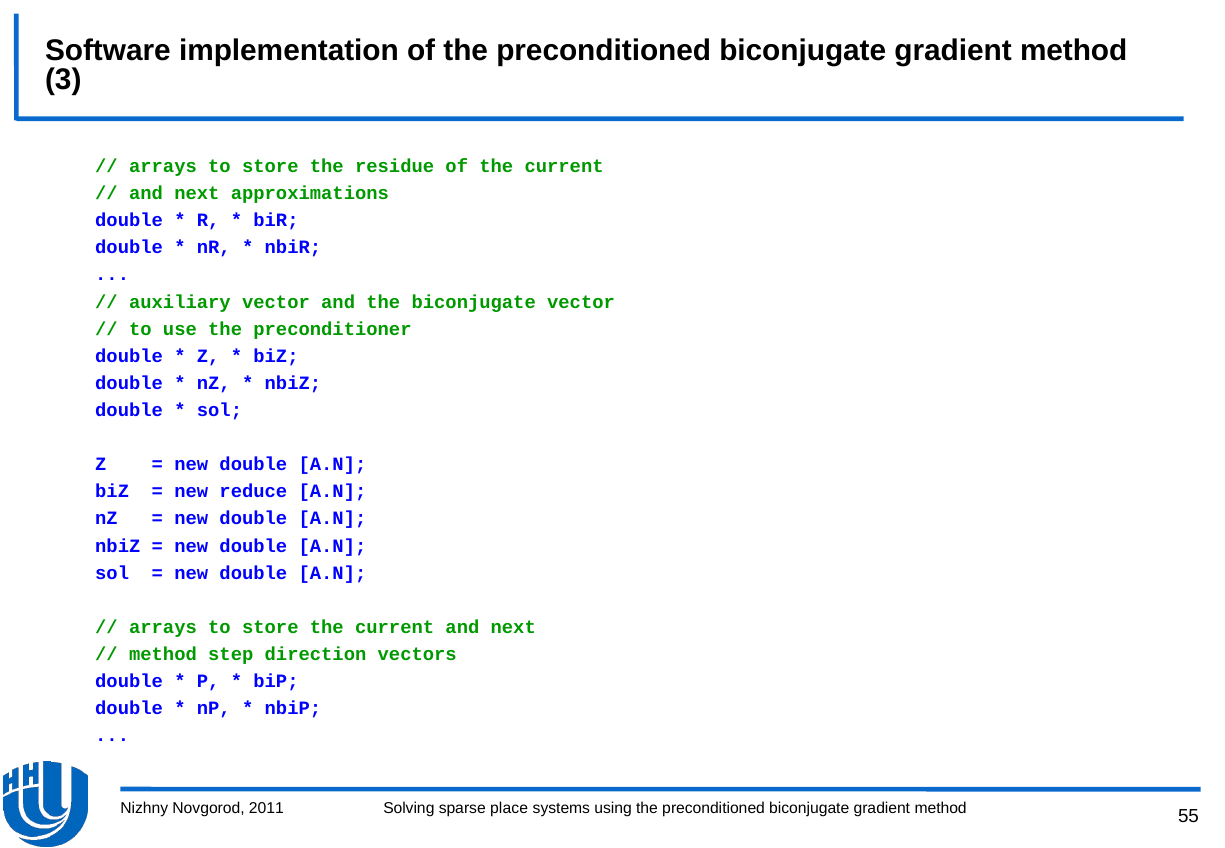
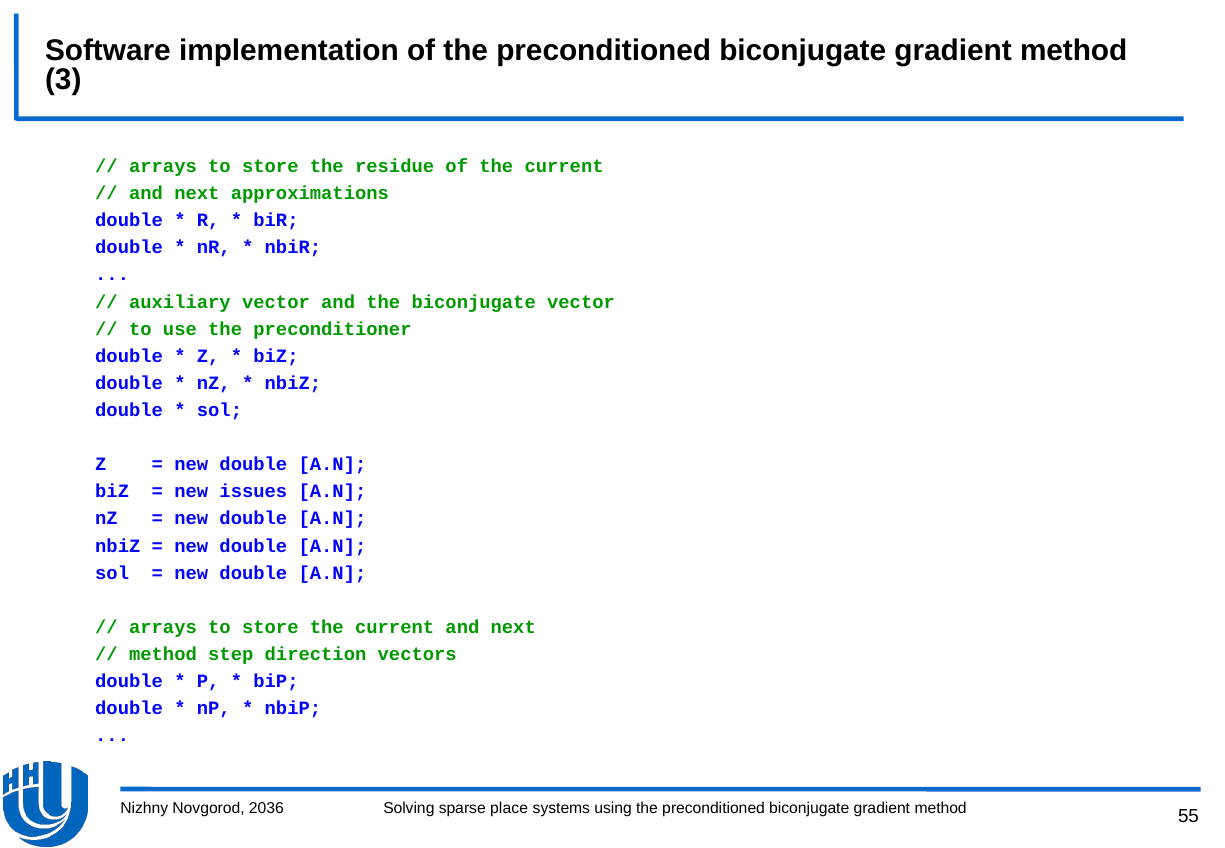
reduce: reduce -> issues (253, 492)
2011: 2011 -> 2036 (266, 809)
